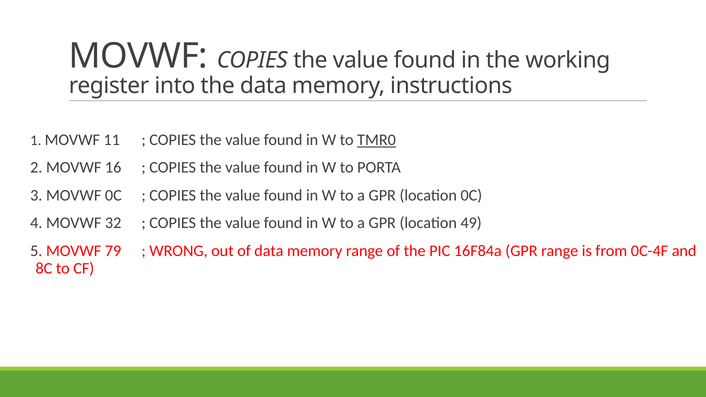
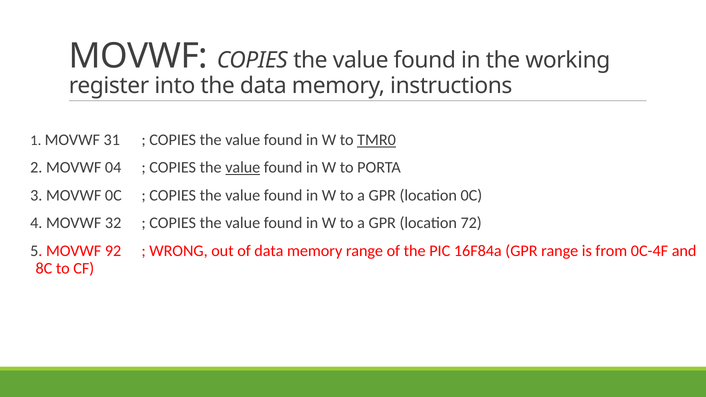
11: 11 -> 31 (112, 140)
16: 16 -> 04 (113, 168)
value underline: none -> present (243, 168)
49: 49 -> 72 (471, 223)
79: 79 -> 92 (113, 251)
